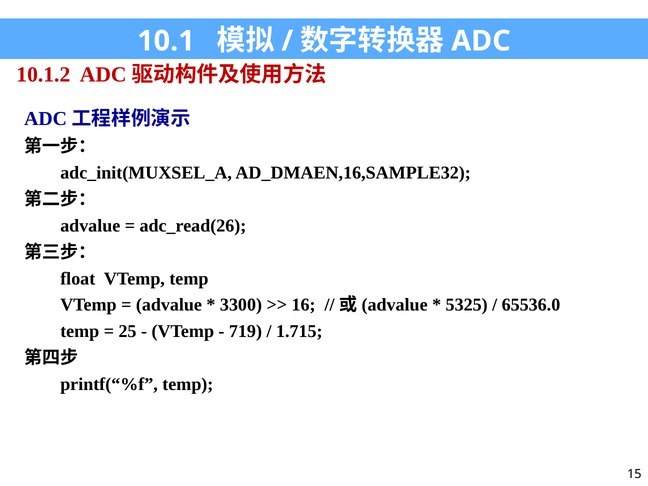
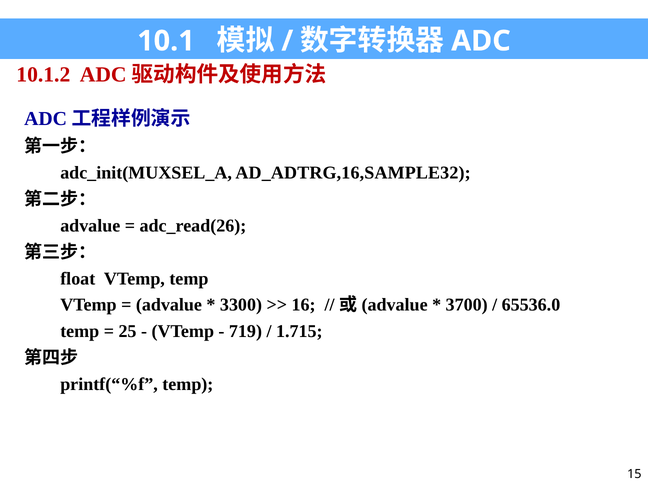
AD_DMAEN,16,SAMPLE32: AD_DMAEN,16,SAMPLE32 -> AD_ADTRG,16,SAMPLE32 (353, 173)
5325: 5325 -> 3700 (467, 305)
